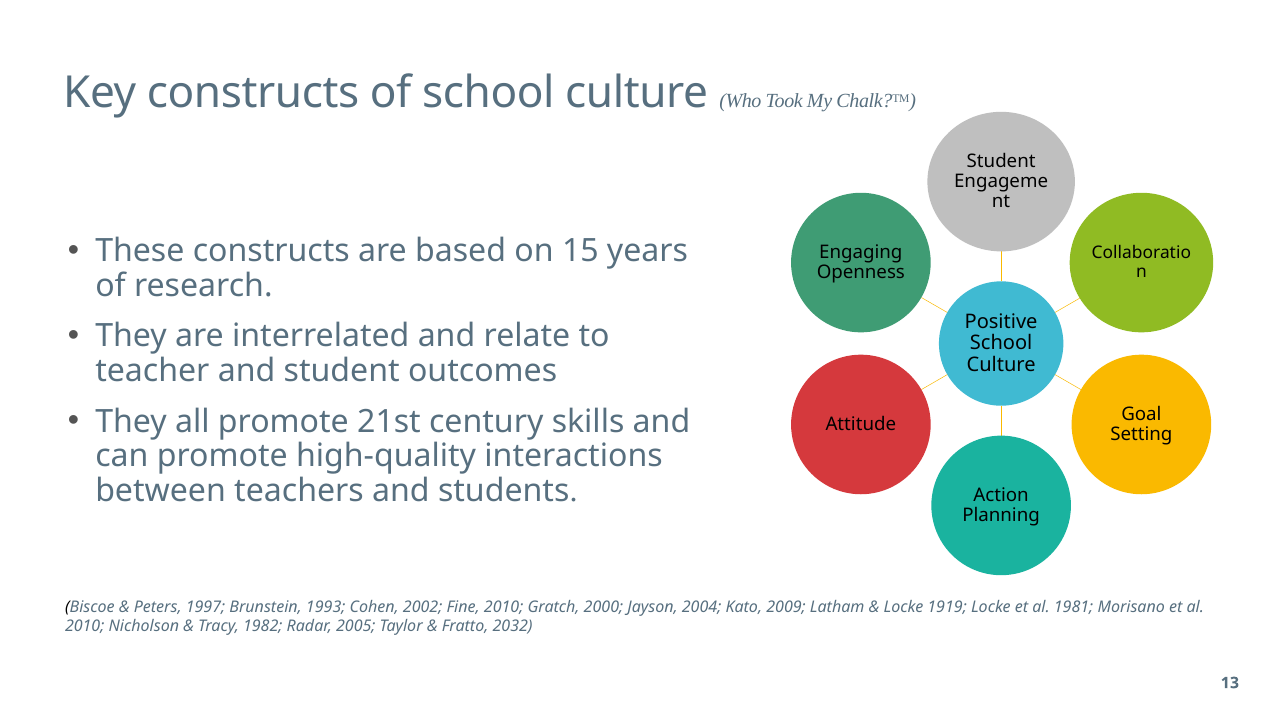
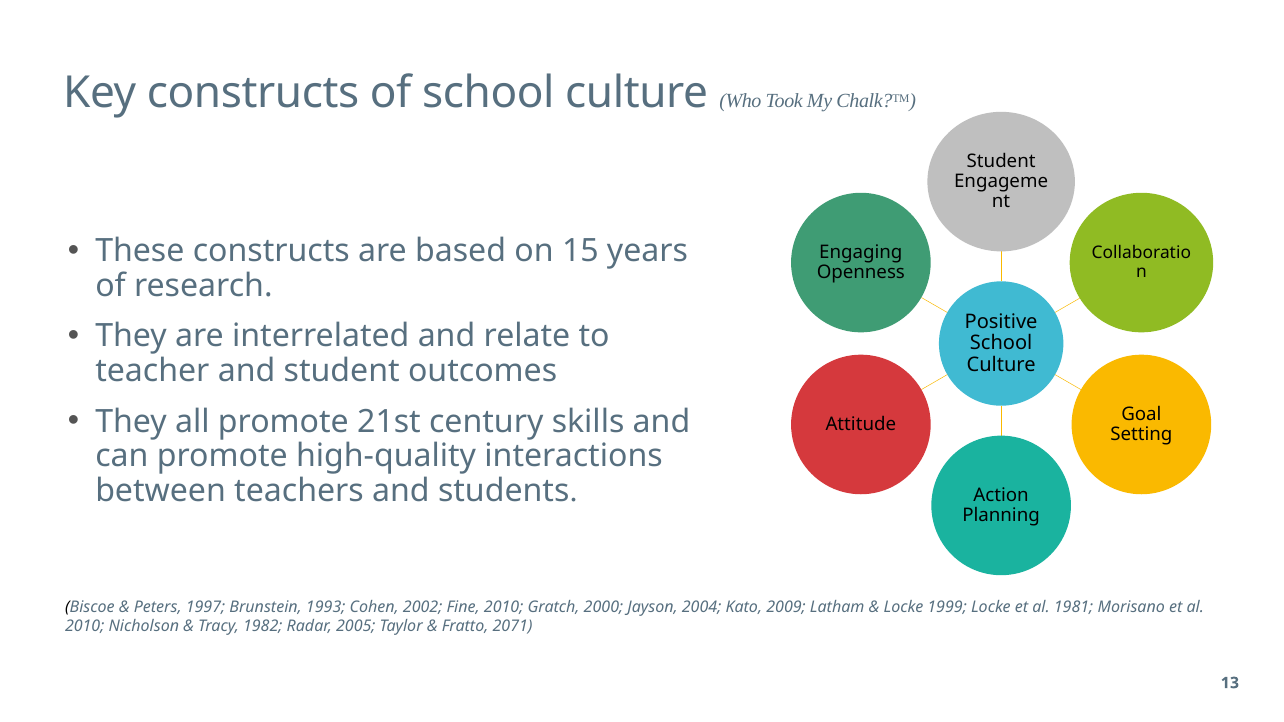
1919: 1919 -> 1999 (947, 607)
2032: 2032 -> 2071 (513, 627)
